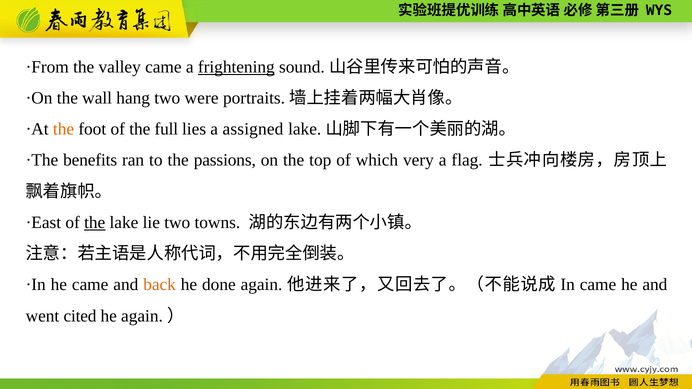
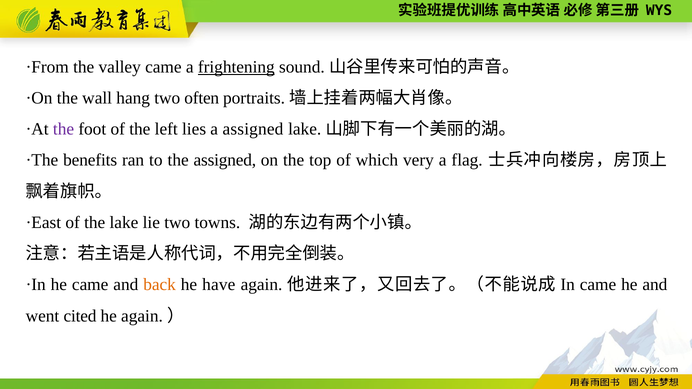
were: were -> often (202, 98)
the colour: orange -> purple (64, 129)
full: full -> left (166, 129)
the passions: passions -> assigned (225, 160)
the underline: present -> none (95, 223)
done: done -> have (219, 285)
